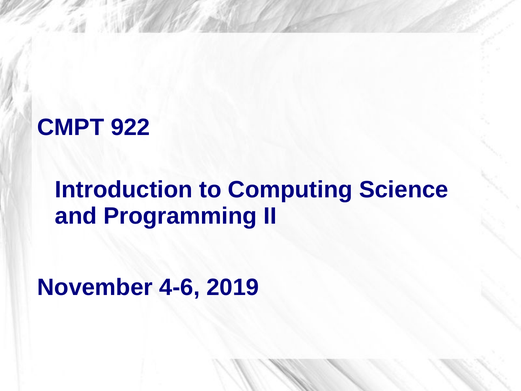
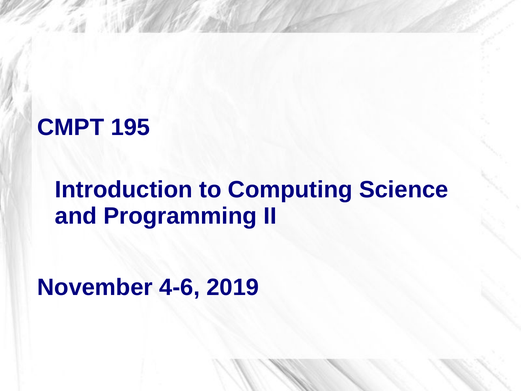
922: 922 -> 195 (130, 127)
